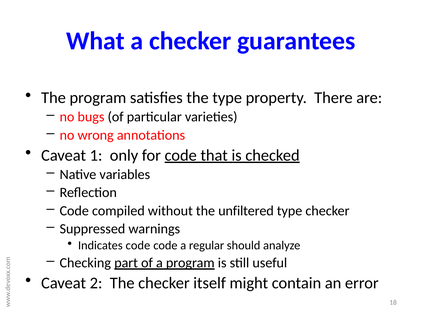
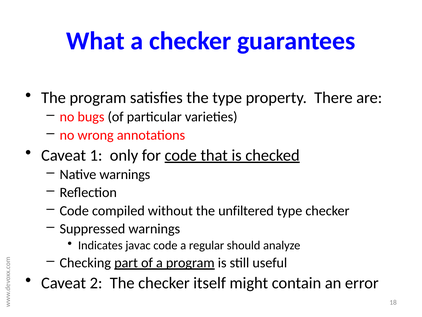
Native variables: variables -> warnings (125, 174)
Indicates code: code -> javac (138, 245)
